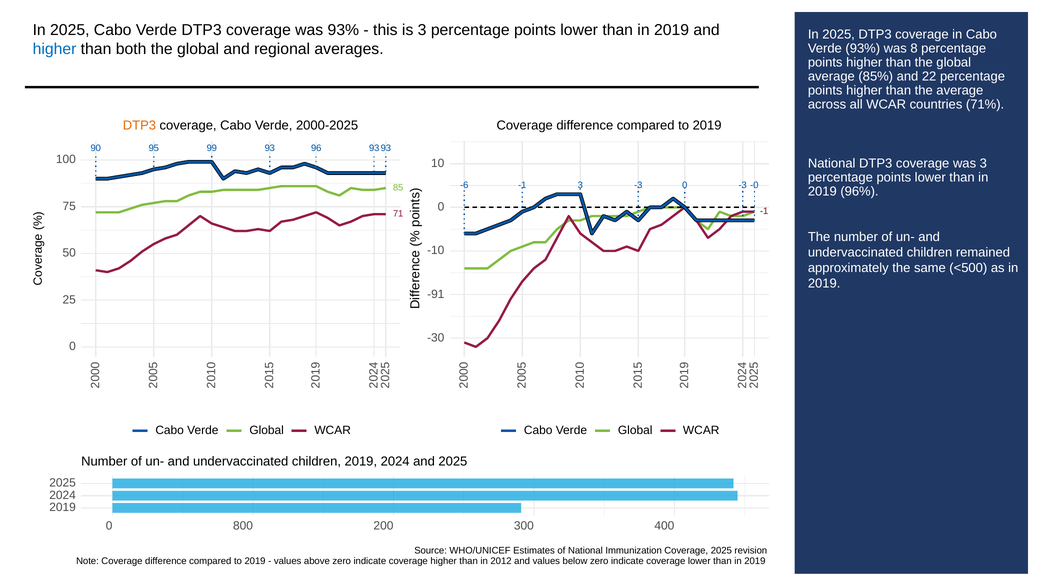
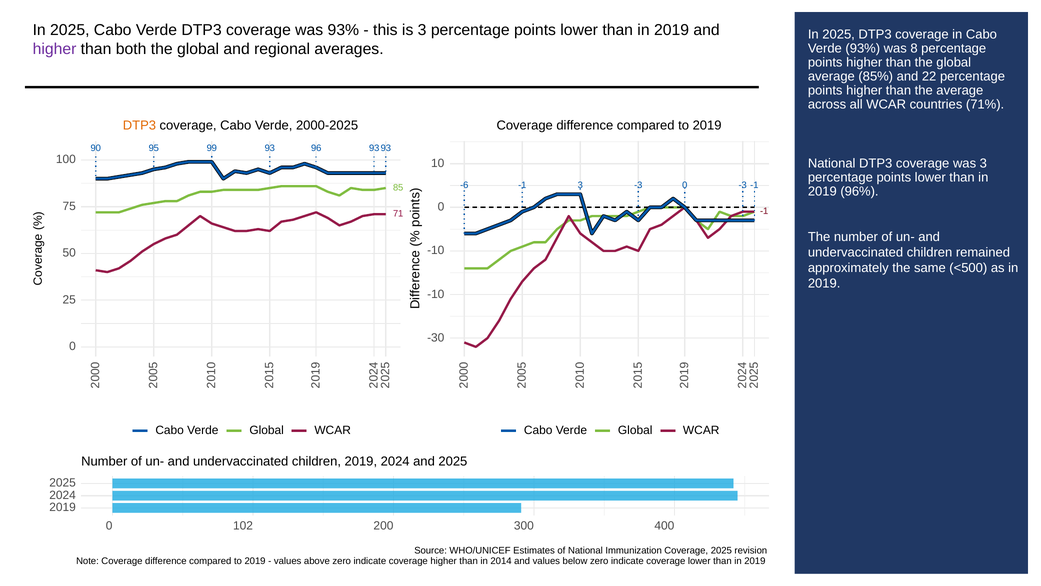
higher colour: blue -> purple (55, 49)
-3 -0: -0 -> -1 (754, 185)
-91: -91 -> -10 (436, 294)
800: 800 -> 102 (243, 525)
2012: 2012 -> 2014 (501, 561)
